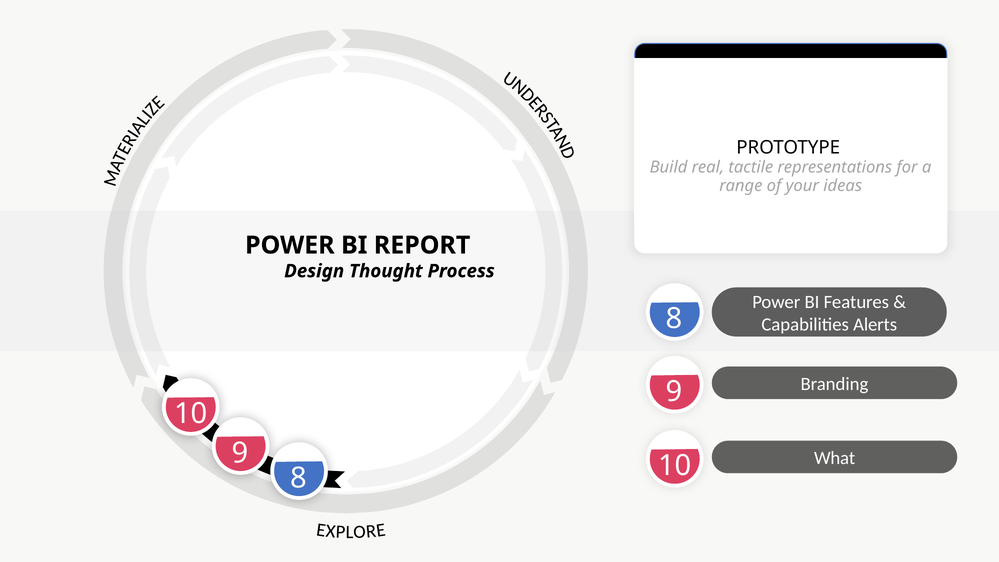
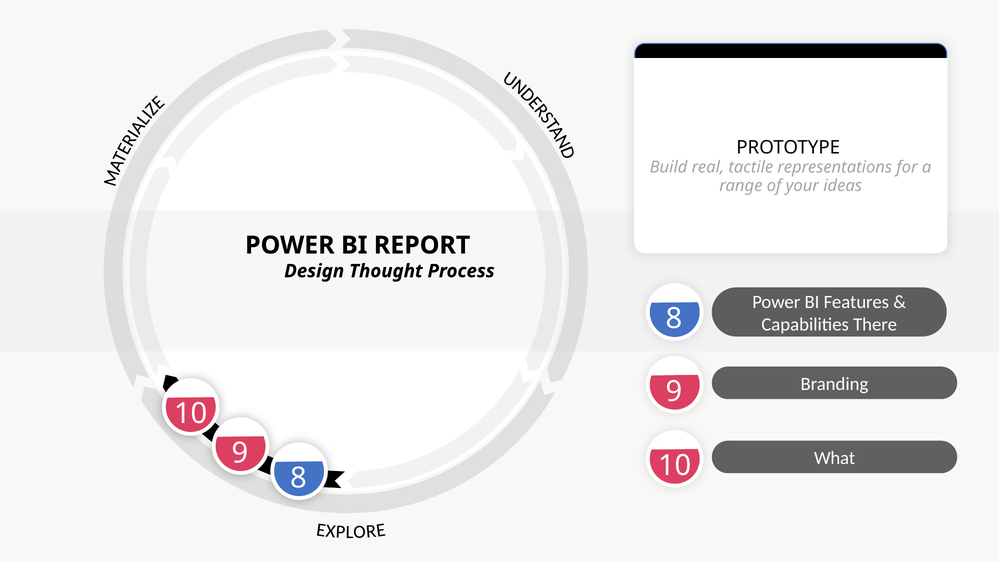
Alerts: Alerts -> There (875, 324)
